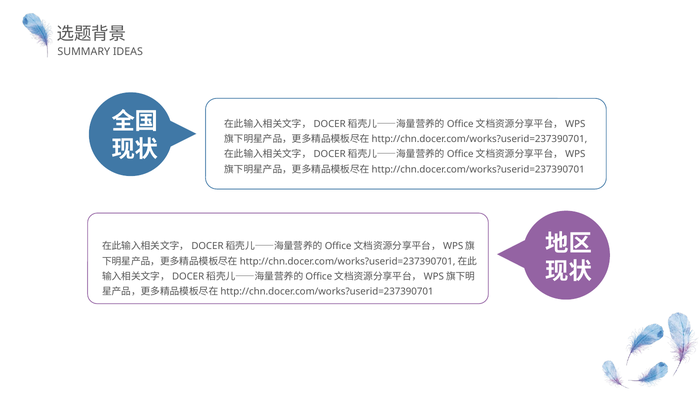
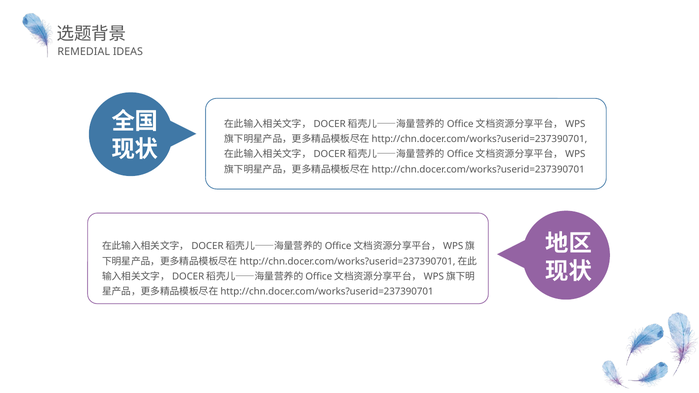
SUMMARY: SUMMARY -> REMEDIAL (84, 52)
